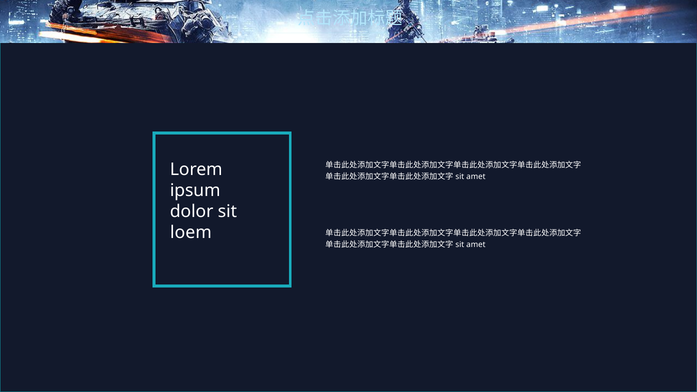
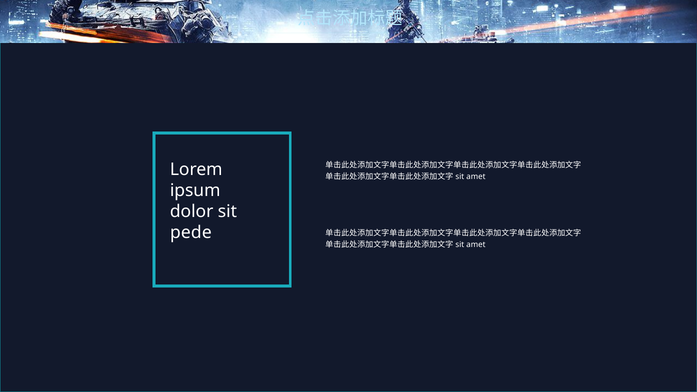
loem: loem -> pede (191, 232)
